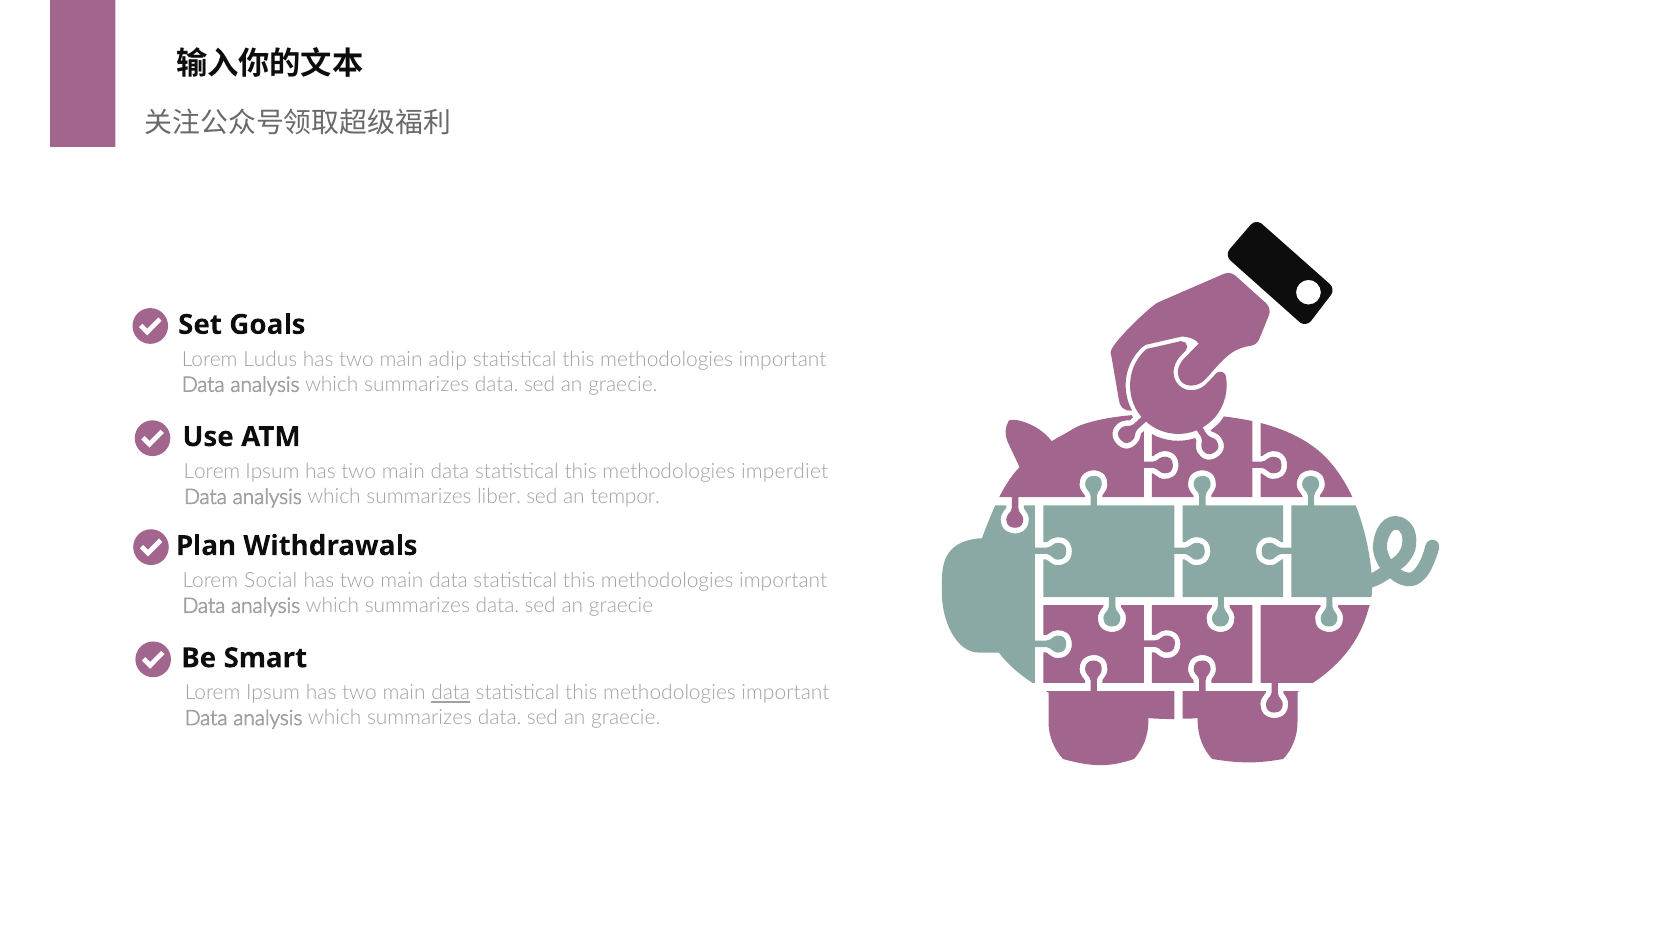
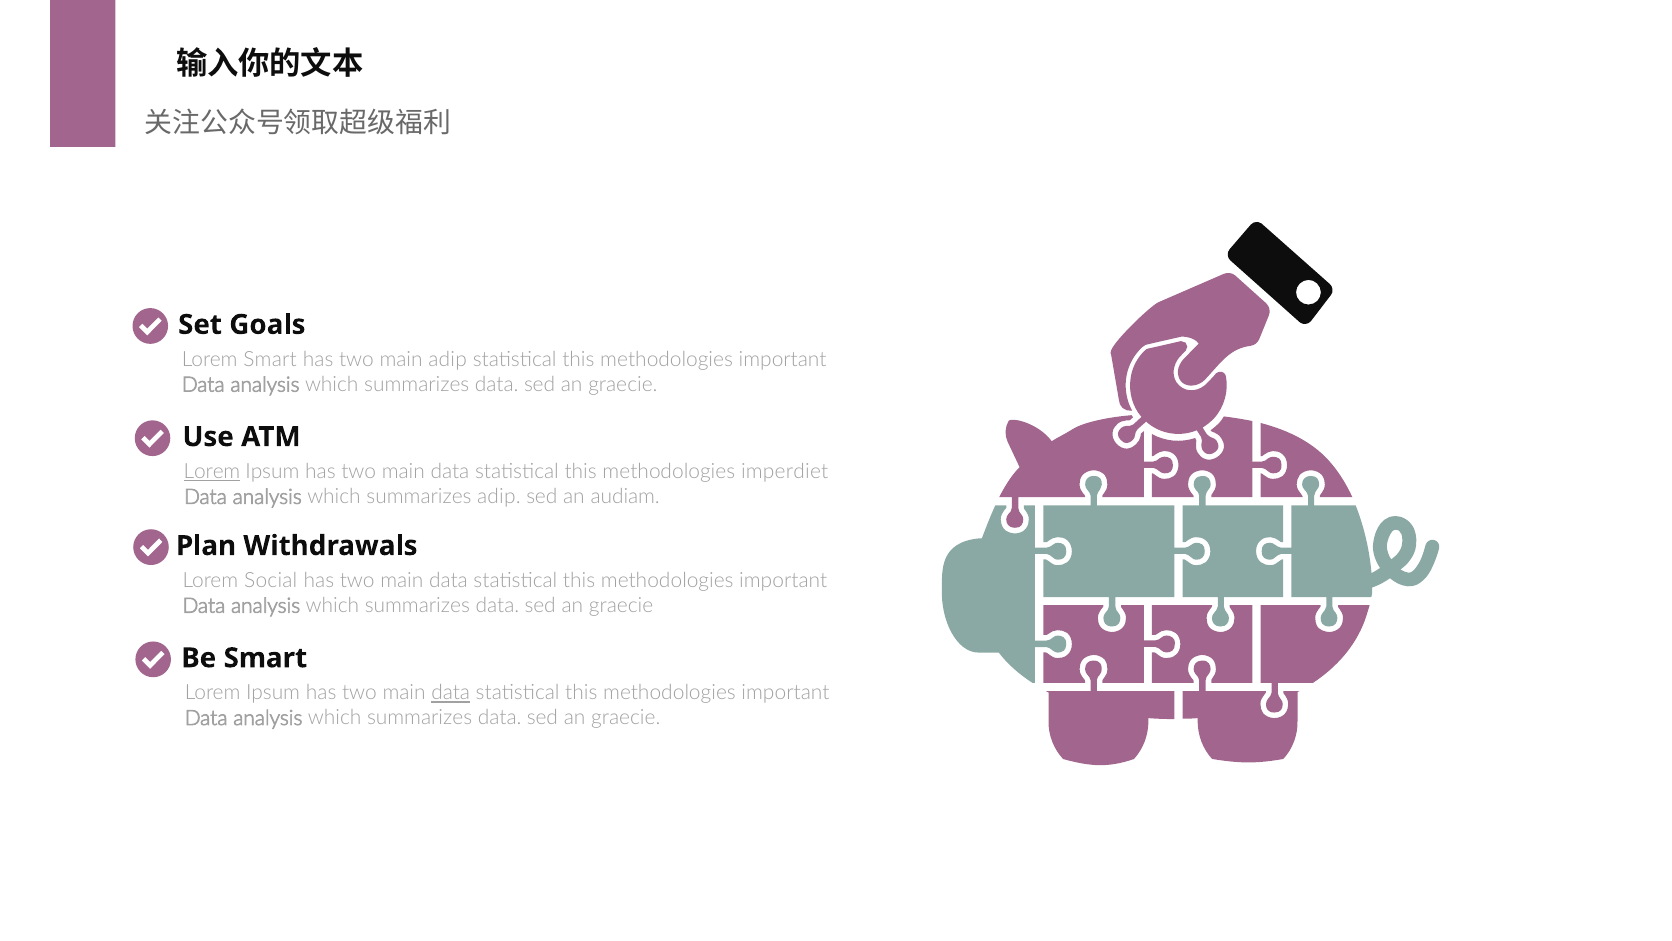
Lorem Ludus: Ludus -> Smart (270, 359)
Lorem underline: none -> present (212, 472)
summarizes liber: liber -> adip (499, 497)
tempor: tempor -> audiam (625, 497)
